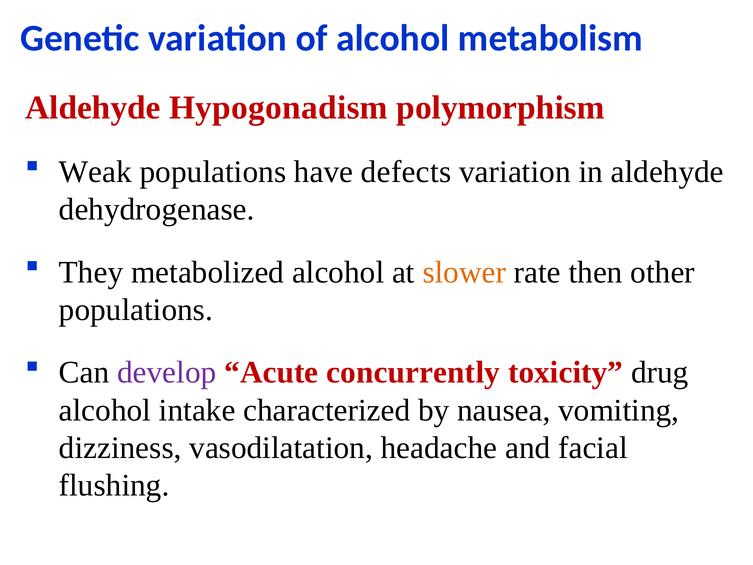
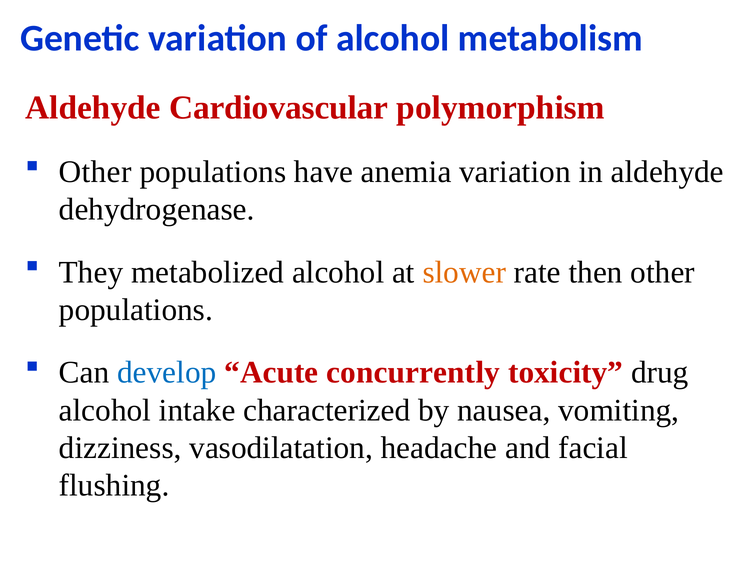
Hypogonadism: Hypogonadism -> Cardiovascular (279, 108)
Weak: Weak -> Other (95, 172)
defects: defects -> anemia (406, 172)
develop colour: purple -> blue (167, 372)
